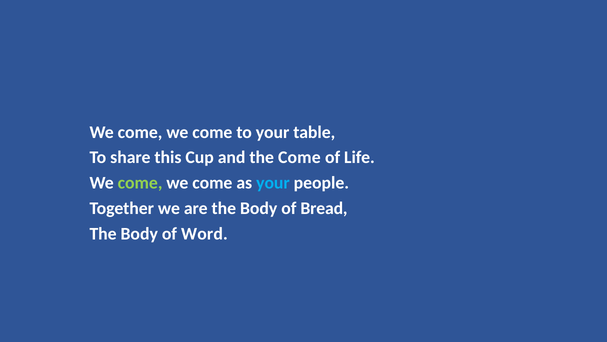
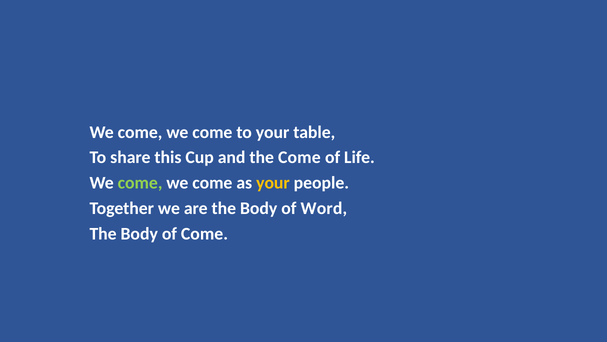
your colour: light blue -> yellow (273, 183)
Bread: Bread -> Word (324, 208)
of Word: Word -> Come (204, 234)
